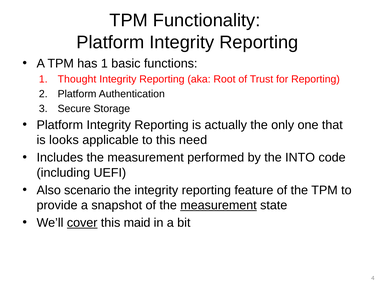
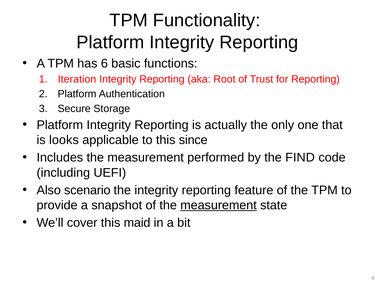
has 1: 1 -> 6 (104, 63)
Thought: Thought -> Iteration (77, 79)
need: need -> since (193, 140)
INTO: INTO -> FIND (300, 157)
cover underline: present -> none (82, 222)
